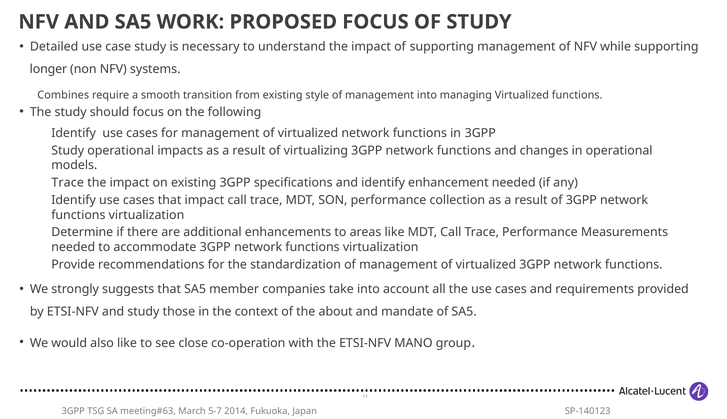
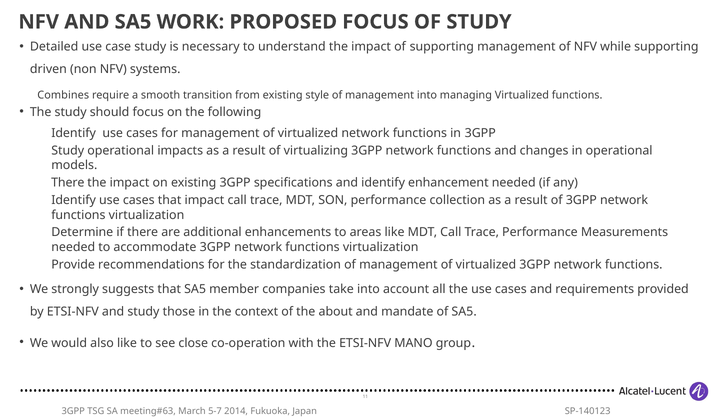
longer: longer -> driven (48, 69)
Trace: Trace -> There (68, 183)
